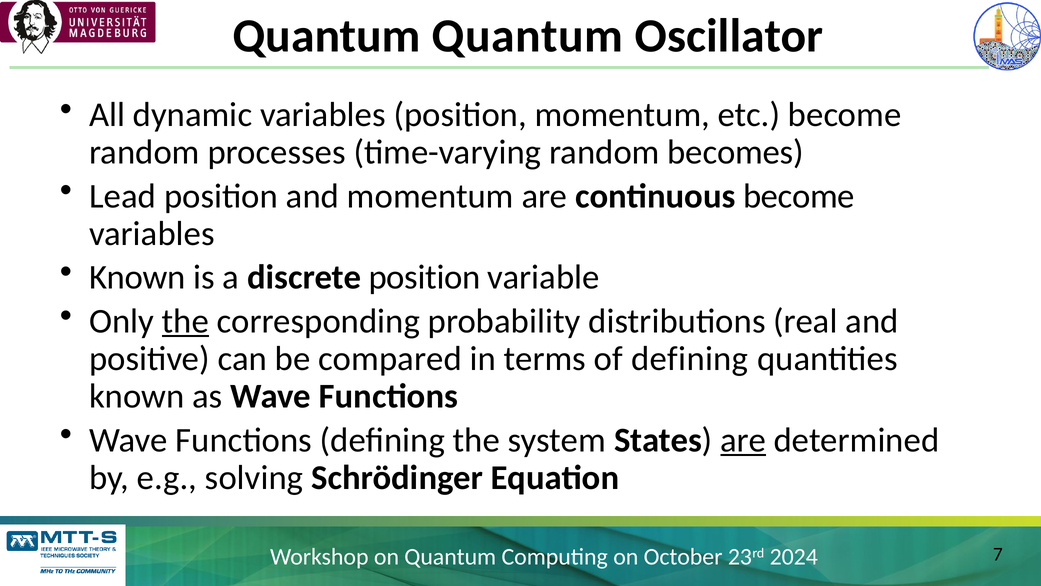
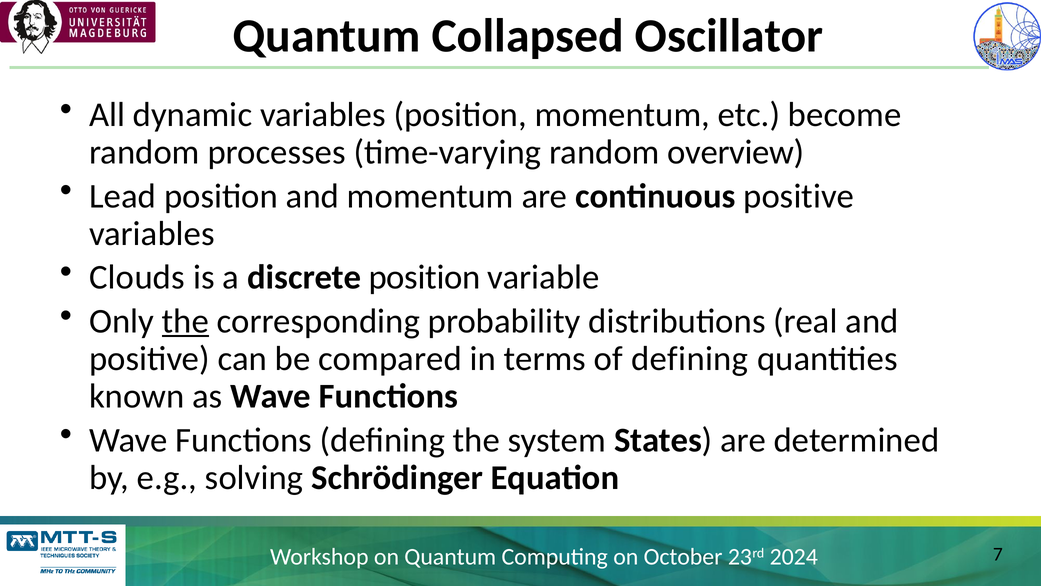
Quantum Quantum: Quantum -> Collapsed (528, 36)
becomes: becomes -> overview (736, 152)
continuous become: become -> positive (799, 196)
Known: Known -> Clouds (137, 278)
are underline: present -> none (743, 440)
